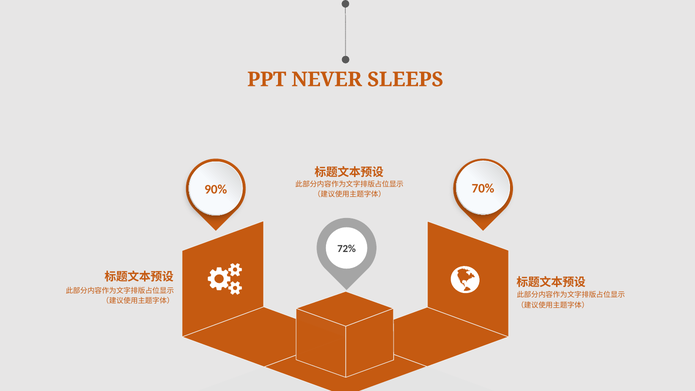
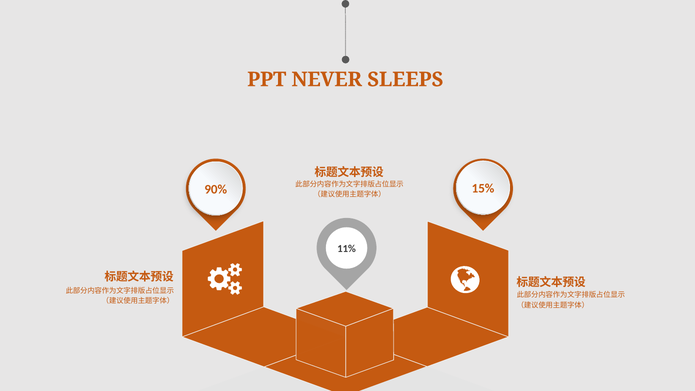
70%: 70% -> 15% (483, 188)
72%: 72% -> 11% (347, 249)
